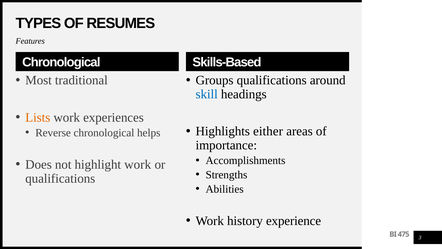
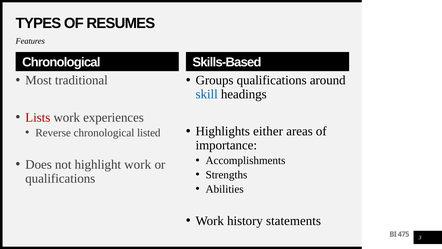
Lists colour: orange -> red (38, 117)
helps: helps -> listed (149, 133)
experience: experience -> statements (293, 220)
